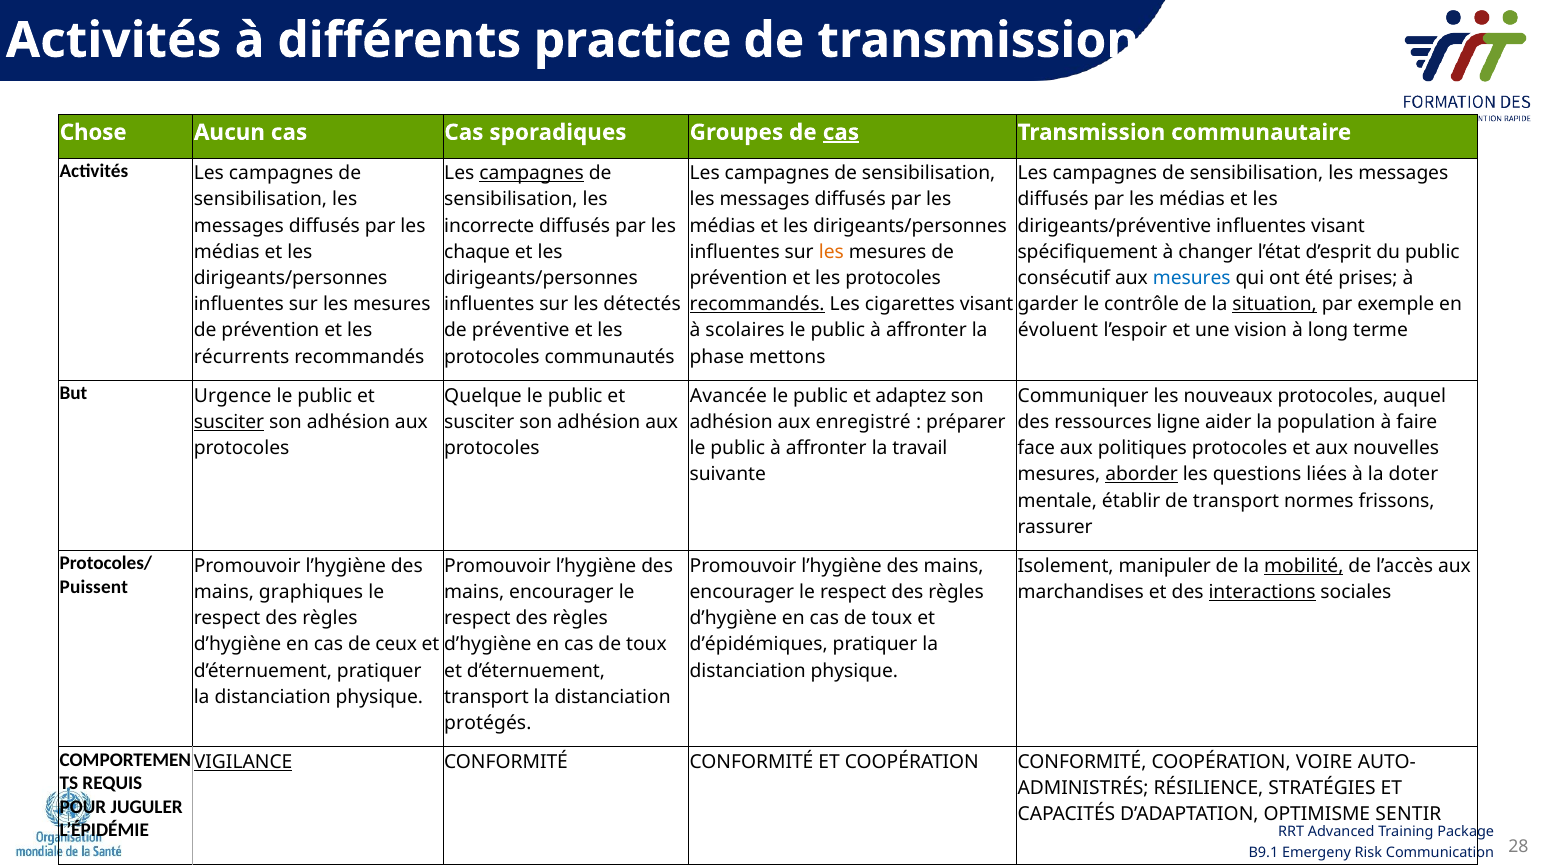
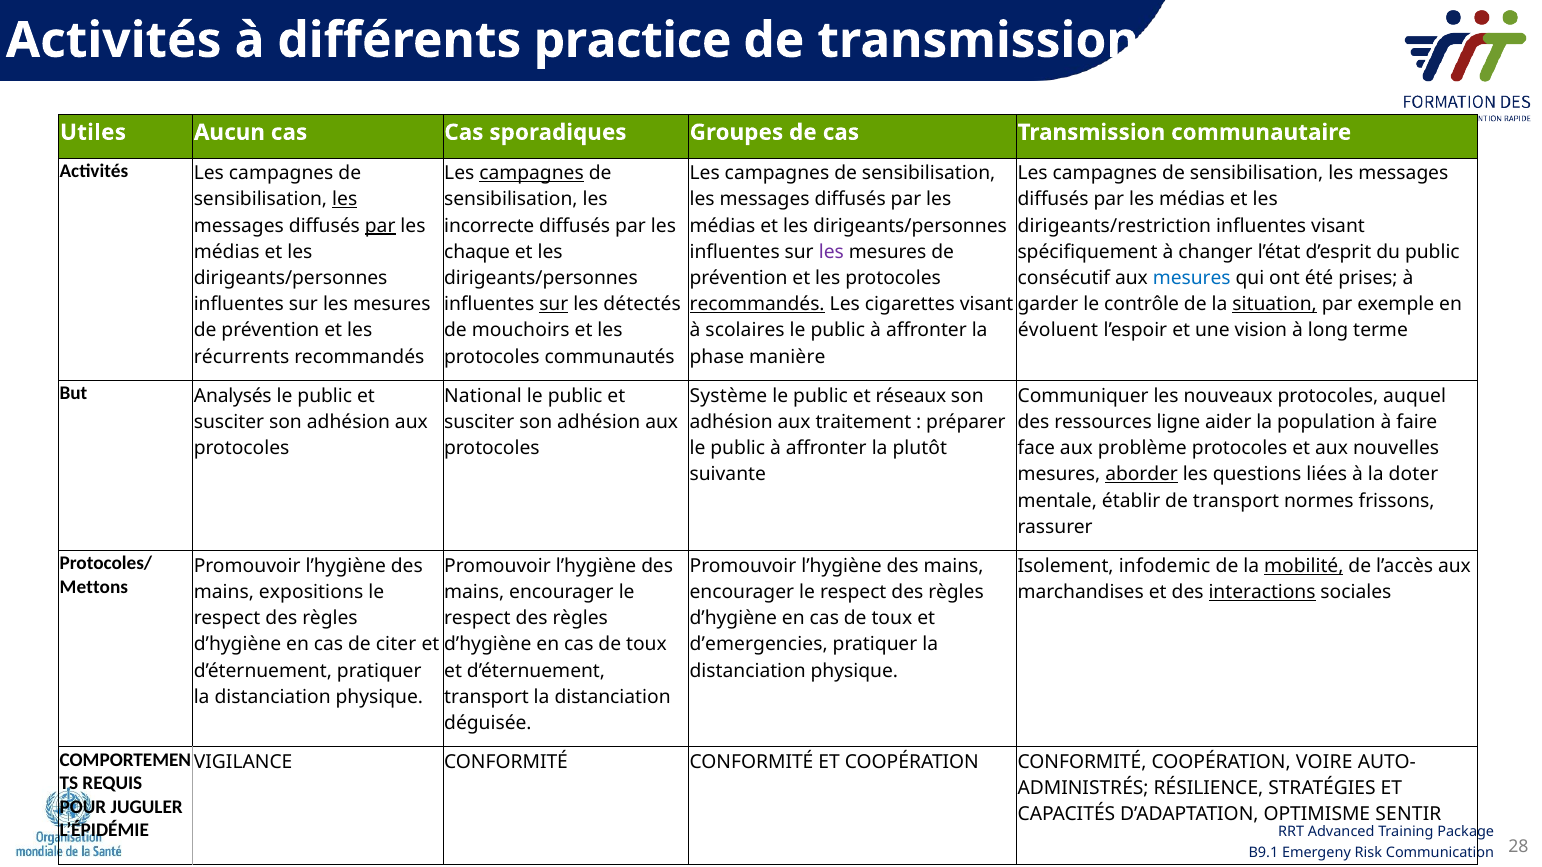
Chose: Chose -> Utiles (93, 132)
cas underline: present -> none (841, 132)
les underline: none -> present (345, 200)
par underline: none -> present (380, 226)
dirigeants/préventive: dirigeants/préventive -> dirigeants/restriction (1114, 226)
les colour: orange -> purple (831, 252)
sur underline: none -> present (554, 305)
préventive: préventive -> mouchoirs (521, 331)
mettons: mettons -> manière (787, 357)
Urgence: Urgence -> Analysés (233, 396)
Quelque: Quelque -> National (483, 396)
Avancée: Avancée -> Système (728, 396)
adaptez: adaptez -> réseaux (911, 396)
susciter underline: present -> none (229, 422)
enregistré: enregistré -> traitement (863, 422)
travail: travail -> plutôt (920, 448)
politiques: politiques -> problème (1142, 448)
manipuler: manipuler -> infodemic (1165, 566)
Puissent: Puissent -> Mettons (94, 587)
graphiques: graphiques -> expositions (311, 592)
ceux: ceux -> citer (396, 645)
d’épidémiques: d’épidémiques -> d’emergencies (759, 645)
protégés: protégés -> déguisée (488, 723)
VIGILANCE underline: present -> none (243, 762)
